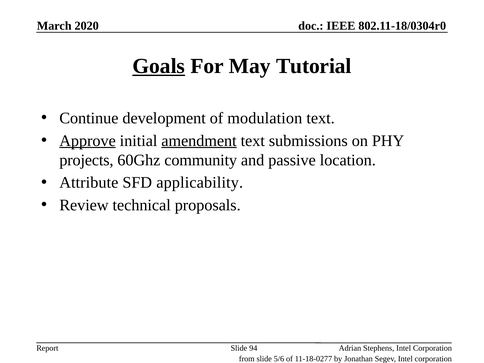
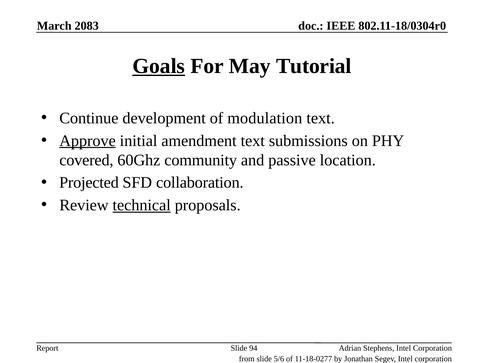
2020: 2020 -> 2083 (87, 26)
amendment underline: present -> none (199, 141)
projects: projects -> covered (86, 160)
Attribute: Attribute -> Projected (89, 183)
applicability: applicability -> collaboration (200, 183)
technical underline: none -> present (142, 205)
